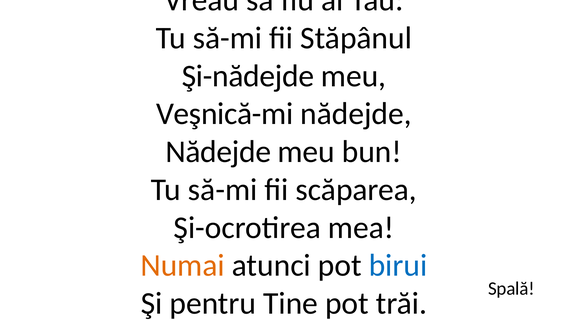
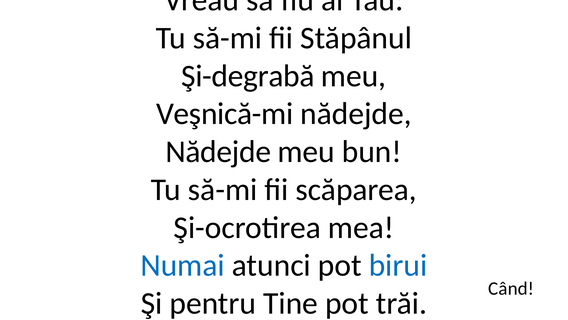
Şi-nădejde: Şi-nădejde -> Şi-degrabă (248, 76)
Numai colour: orange -> blue (183, 265)
Spală: Spală -> Când (511, 288)
